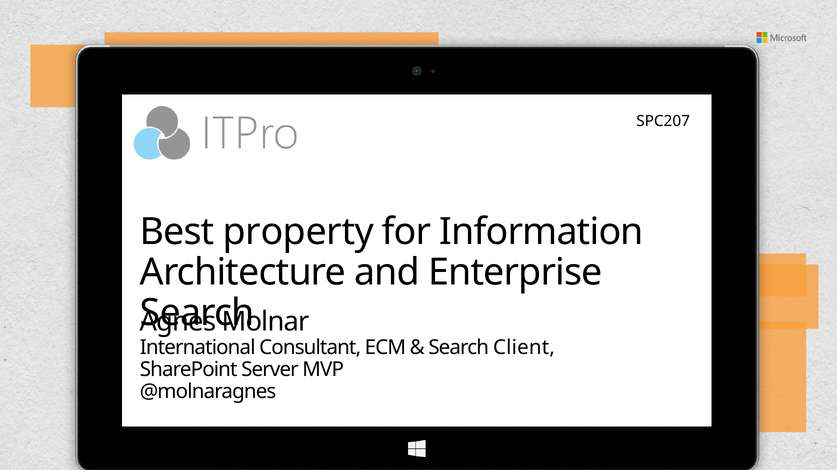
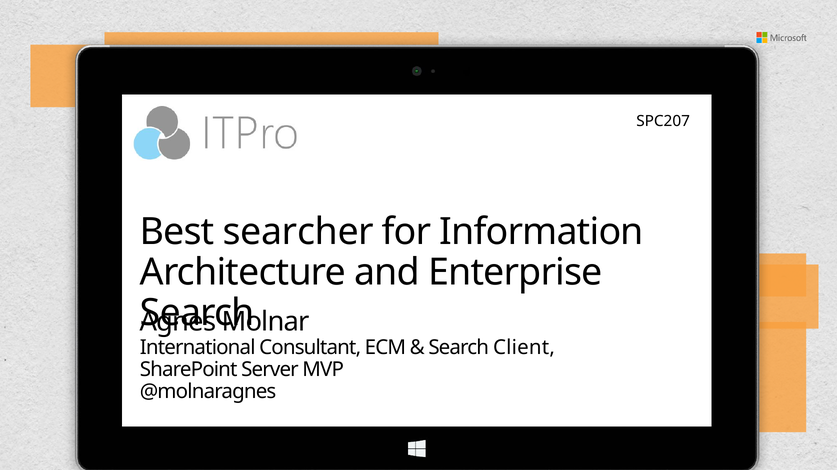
property: property -> searcher (298, 232)
